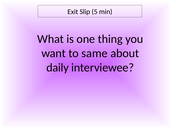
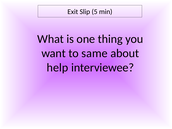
daily: daily -> help (57, 68)
